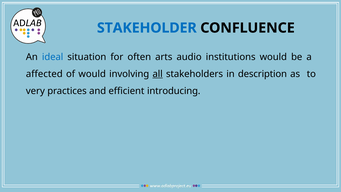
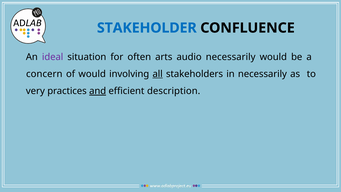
ideal colour: blue -> purple (53, 57)
audio institutions: institutions -> necessarily (231, 57)
affected: affected -> concern (44, 74)
in description: description -> necessarily (262, 74)
and underline: none -> present (98, 91)
introducing: introducing -> description (174, 91)
